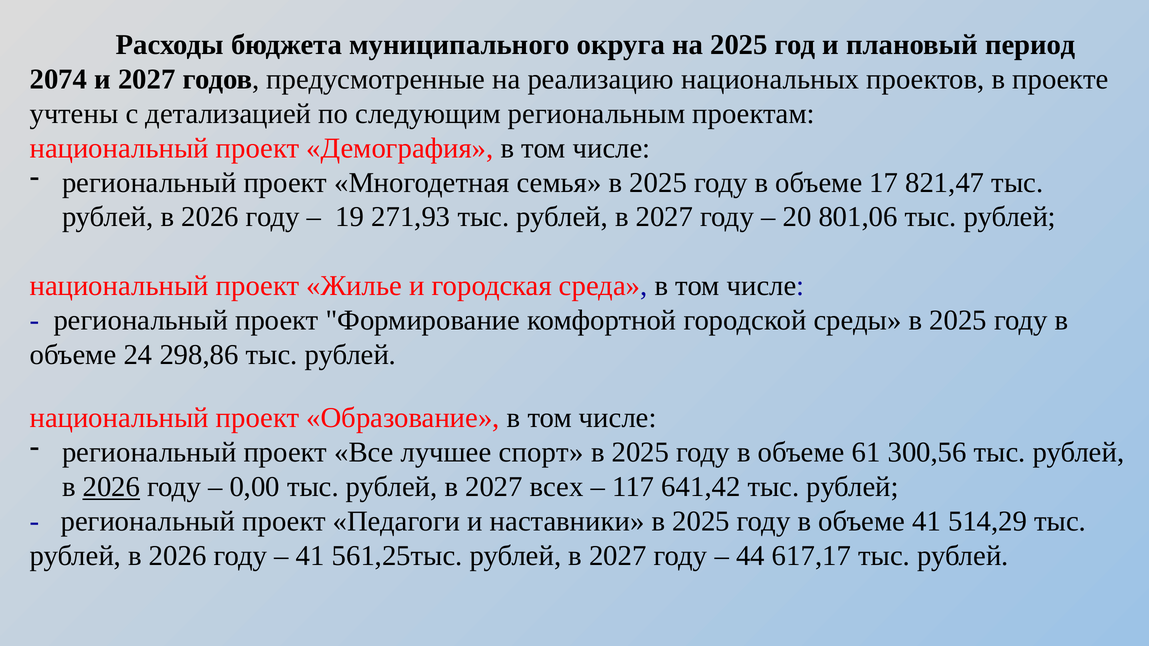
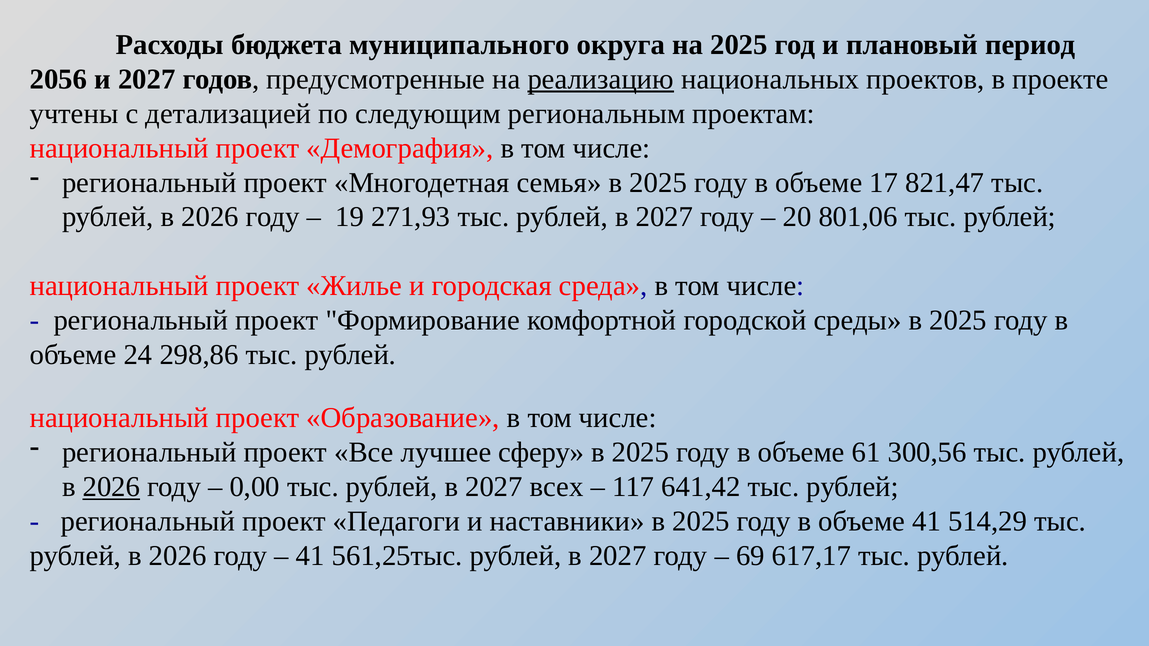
2074: 2074 -> 2056 (58, 79)
реализацию underline: none -> present (601, 79)
спорт: спорт -> сферу (541, 453)
44: 44 -> 69 (750, 556)
